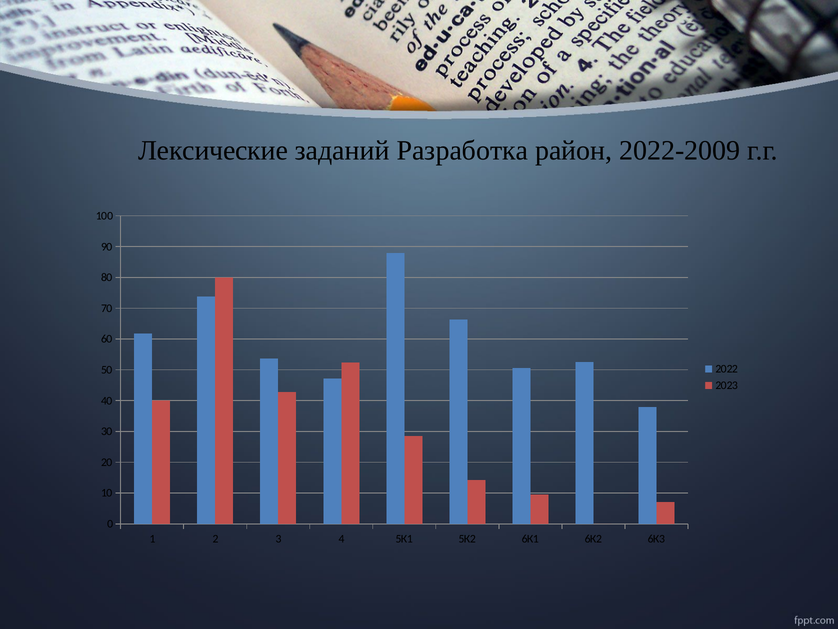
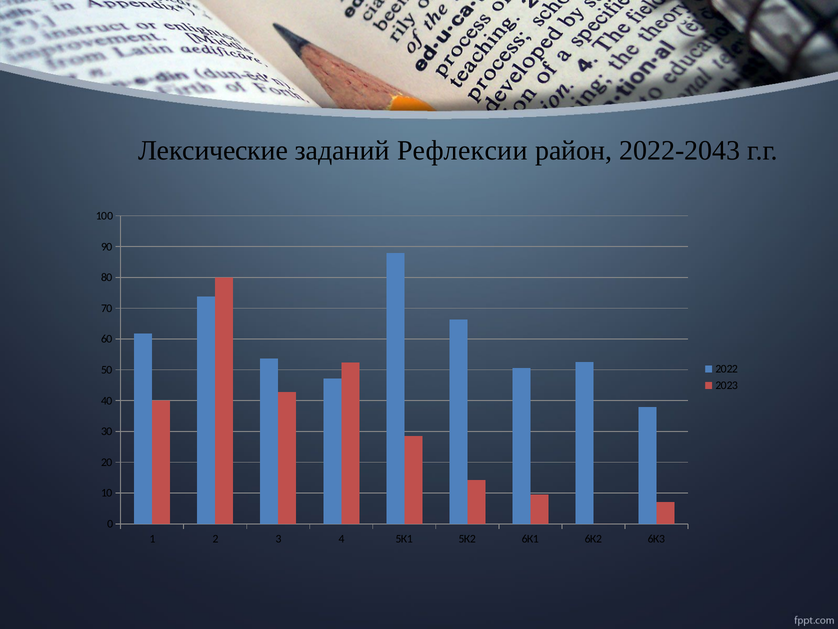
Разработка: Разработка -> Рефлексии (462, 150)
2022-2009: 2022-2009 -> 2022-2043 (680, 150)
